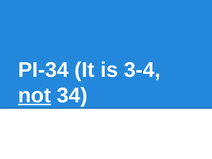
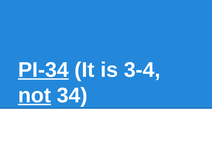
PI-34 underline: none -> present (43, 70)
